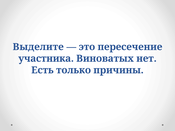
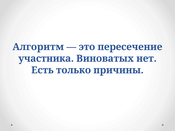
Выделите: Выделите -> Алгоритм (38, 47)
